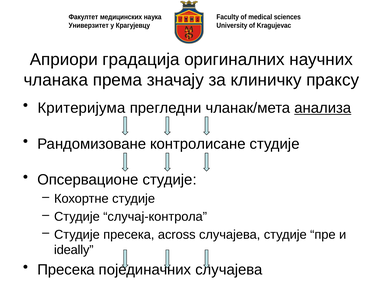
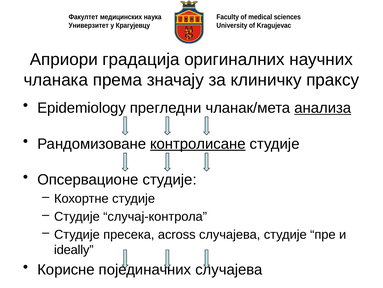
Критеријума: Критеријума -> Epidemiology (82, 108)
контролисане underline: none -> present (198, 143)
Пресека: Пресека -> Корисне (66, 269)
